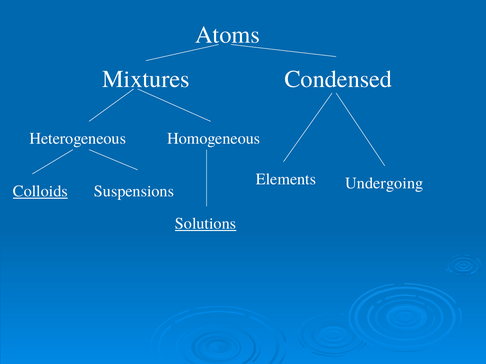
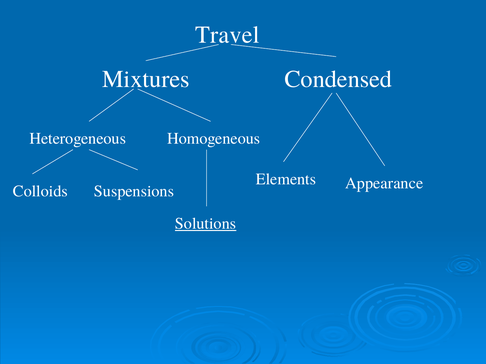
Atoms: Atoms -> Travel (227, 35)
Undergoing: Undergoing -> Appearance (384, 183)
Colloids underline: present -> none (40, 191)
